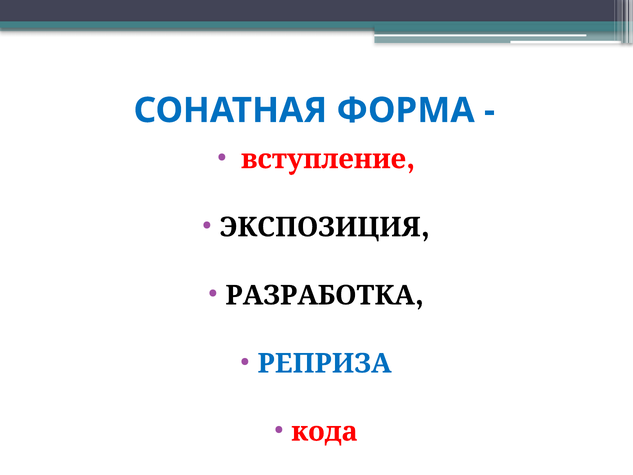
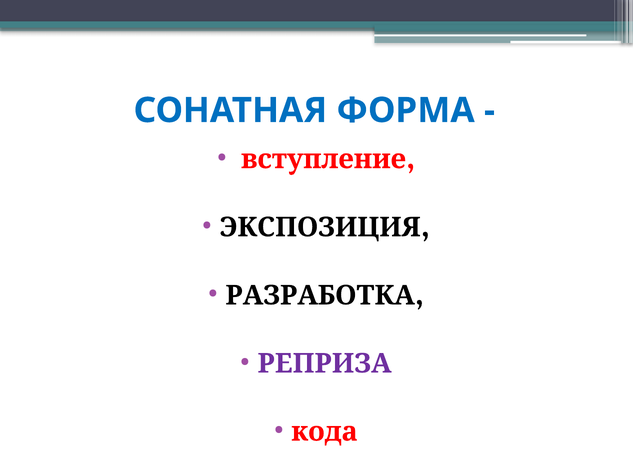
РЕПРИЗА colour: blue -> purple (325, 363)
